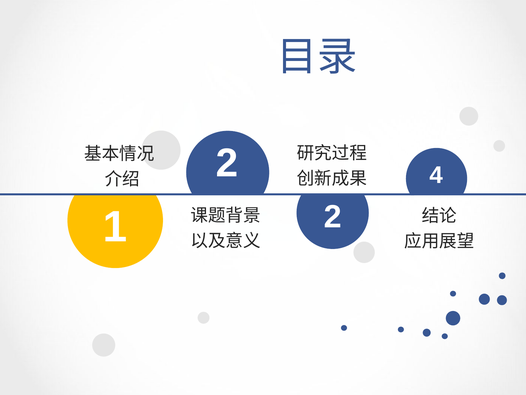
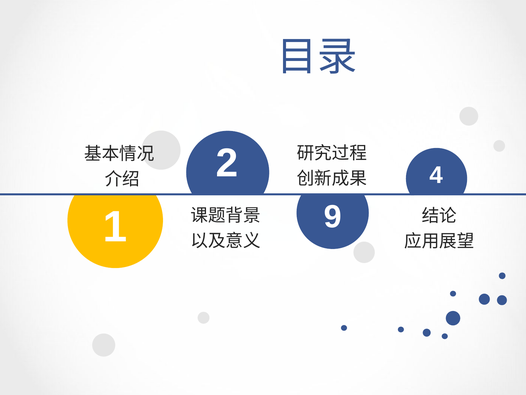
1 2: 2 -> 9 (333, 217)
